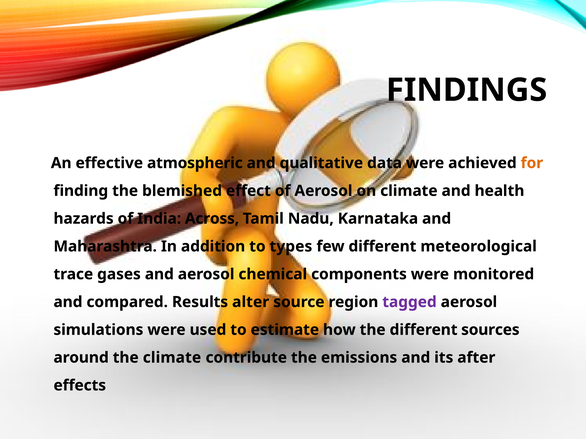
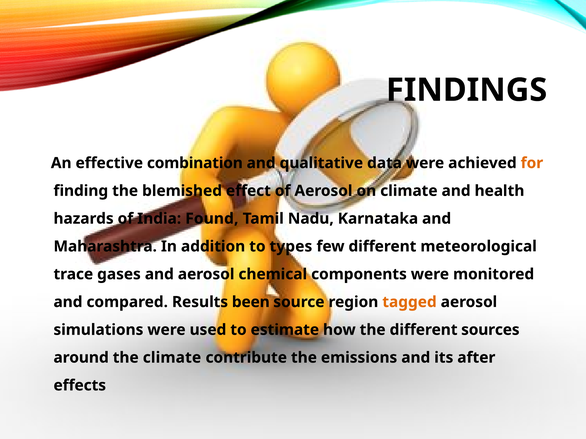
atmospheric: atmospheric -> combination (195, 163)
Across: Across -> Found (212, 219)
alter: alter -> been (251, 302)
tagged colour: purple -> orange (410, 302)
